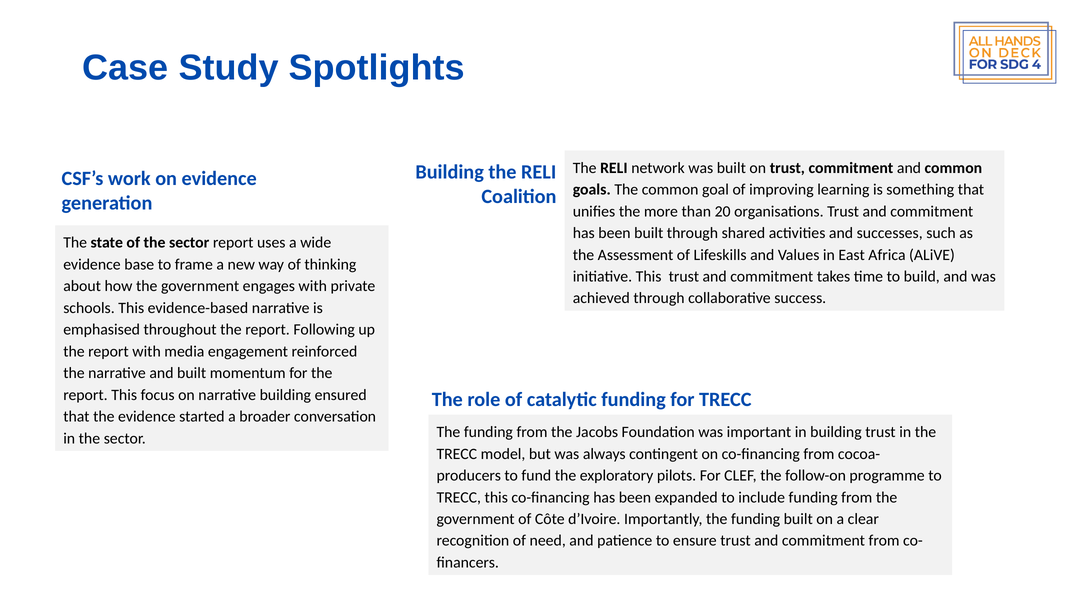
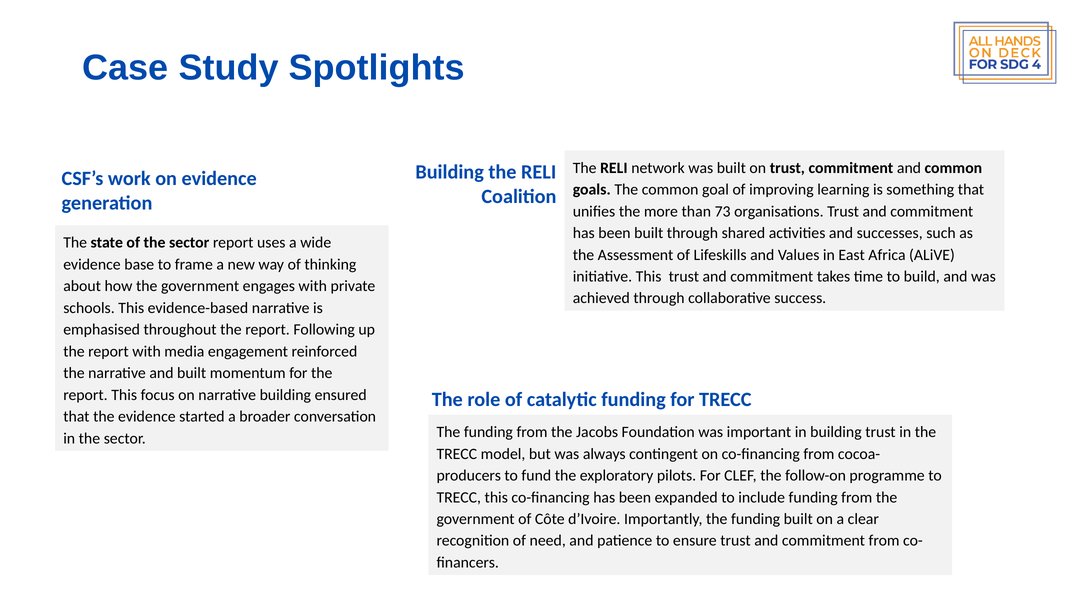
20: 20 -> 73 (723, 211)
